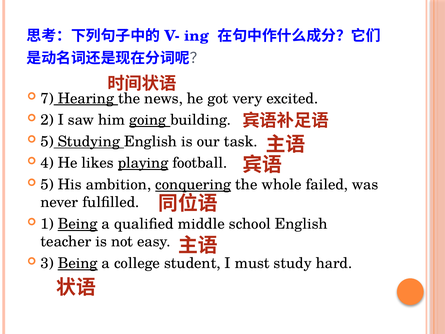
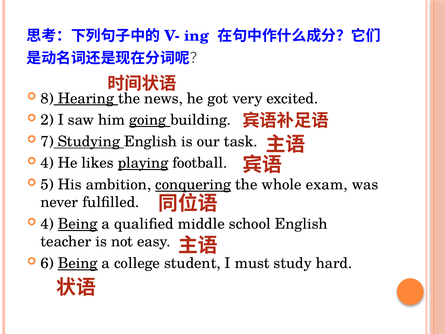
7: 7 -> 8 (47, 98)
5: 5 -> 7 (47, 141)
failed: failed -> exam (327, 184)
1: 1 -> 4 (47, 224)
3: 3 -> 6 (47, 263)
